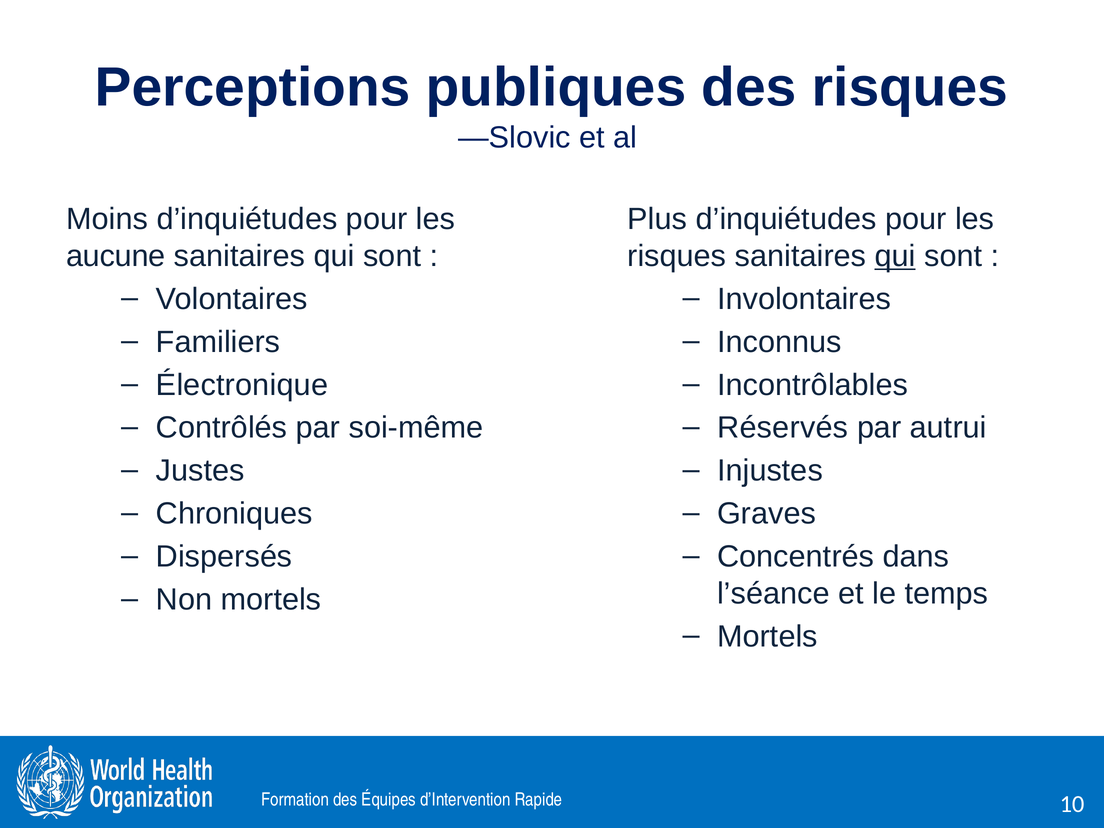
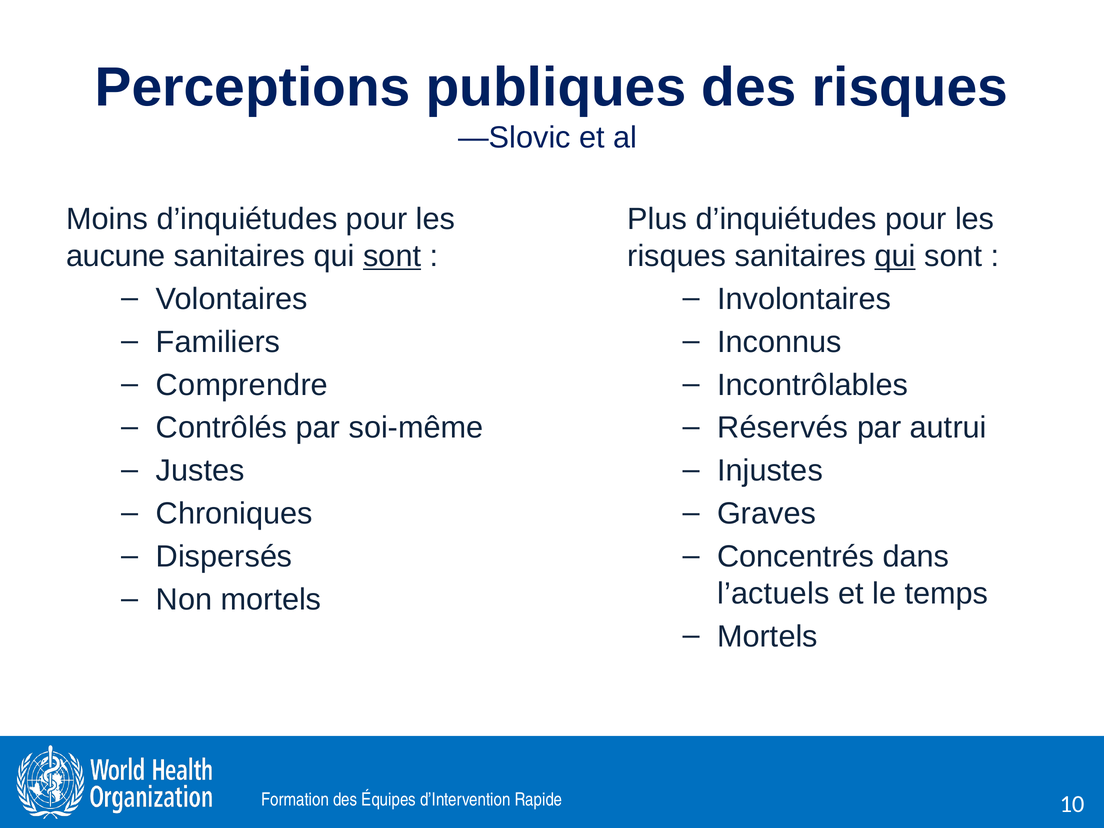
sont underline: none -> present (392, 256)
Électronique: Électronique -> Comprendre (242, 385)
l’séance: l’séance -> l’actuels (773, 594)
